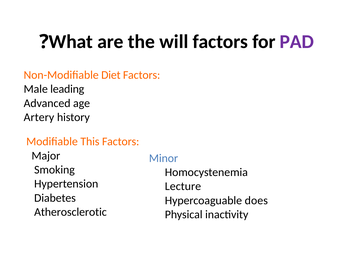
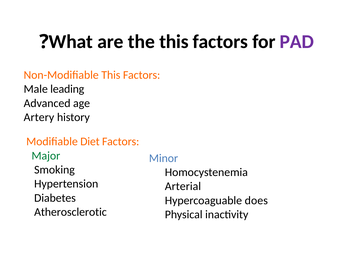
the will: will -> this (174, 42)
Non-Modifiable Diet: Diet -> This (111, 75)
This: This -> Diet (90, 142)
Major colour: black -> green (46, 156)
Lecture: Lecture -> Arterial (183, 186)
